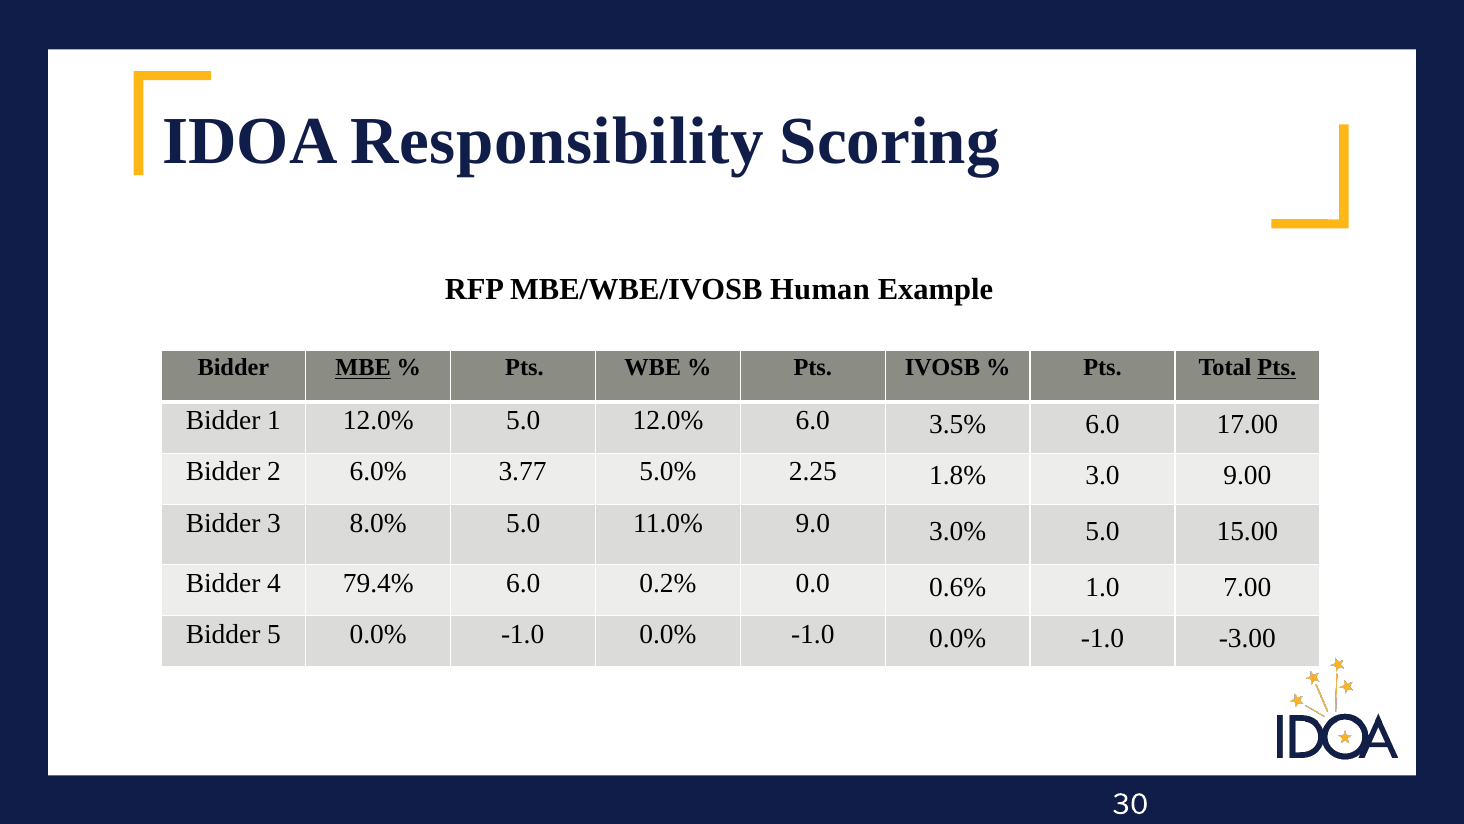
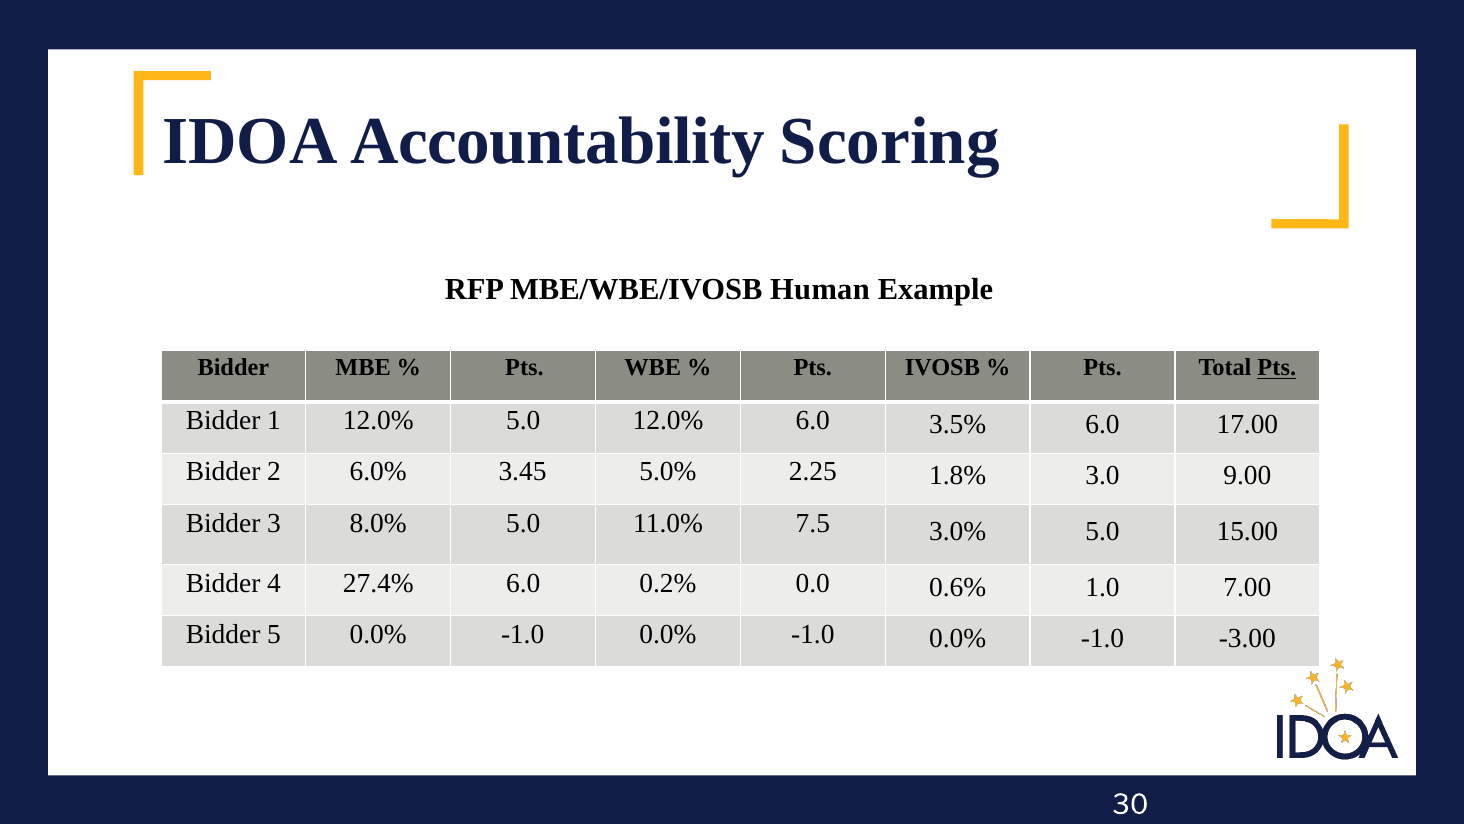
Responsibility: Responsibility -> Accountability (558, 142)
MBE underline: present -> none (363, 368)
3.77: 3.77 -> 3.45 (523, 472)
9.0: 9.0 -> 7.5 (813, 523)
79.4%: 79.4% -> 27.4% (378, 583)
